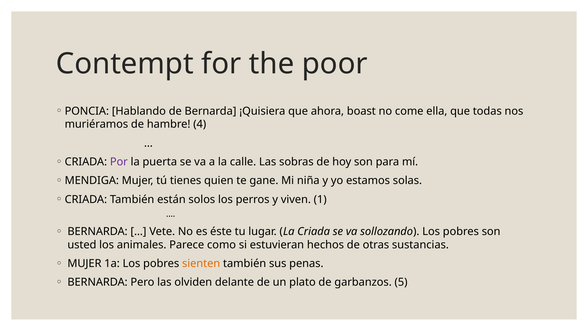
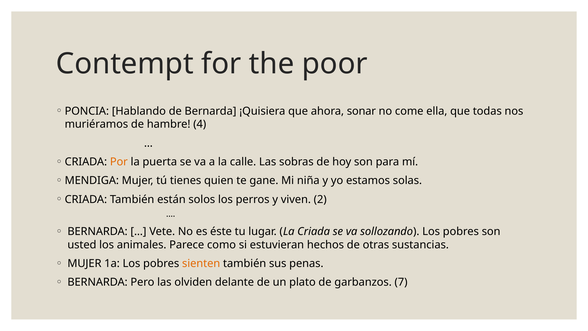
boast: boast -> sonar (361, 111)
Por colour: purple -> orange (119, 162)
1: 1 -> 2 (320, 199)
5: 5 -> 7 (401, 282)
